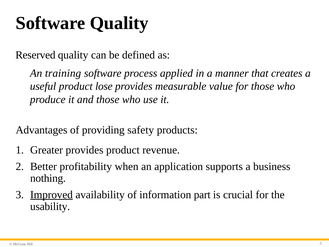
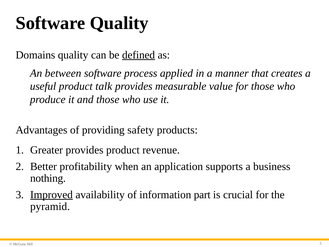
Reserved: Reserved -> Domains (35, 55)
defined underline: none -> present (139, 55)
training: training -> between (63, 73)
lose: lose -> talk (104, 86)
usability: usability -> pyramid (50, 206)
